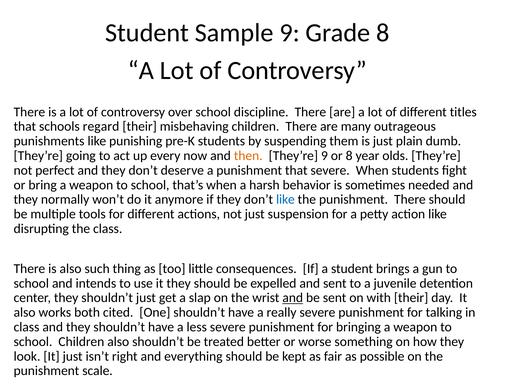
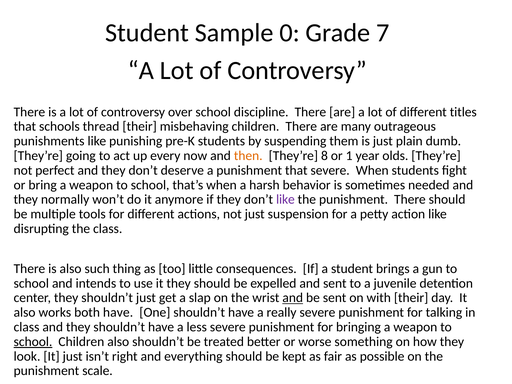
Sample 9: 9 -> 0 (290, 33)
Grade 8: 8 -> 7 (383, 33)
regard: regard -> thread (101, 127)
They’re 9: 9 -> 8 (324, 156)
or 8: 8 -> 1 (349, 156)
like colour: blue -> purple (285, 199)
both cited: cited -> have (118, 312)
school underline: none -> present (33, 342)
